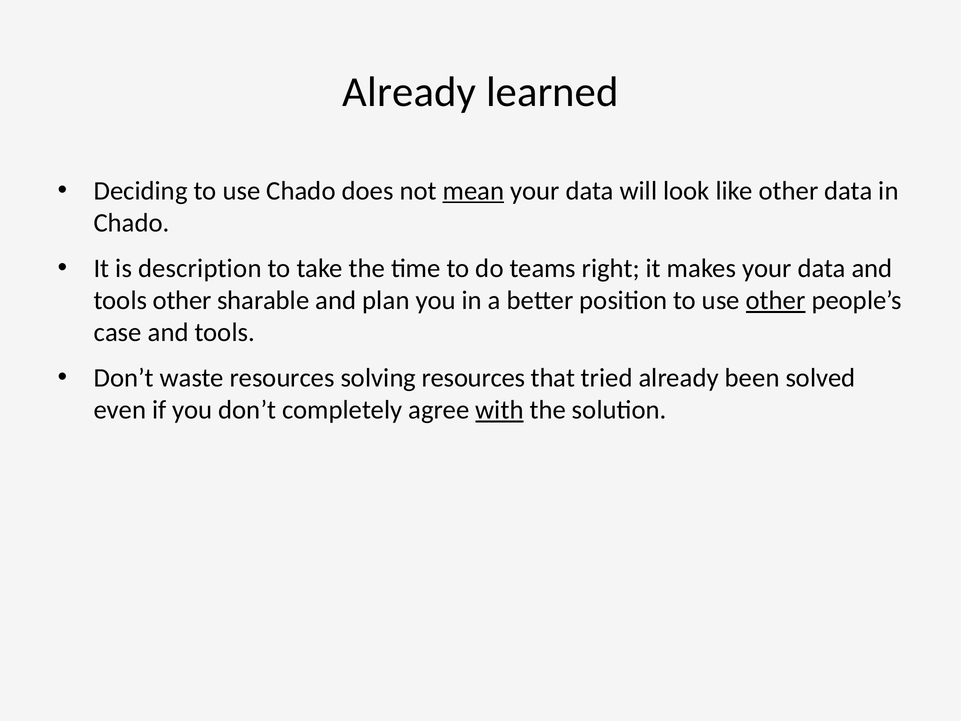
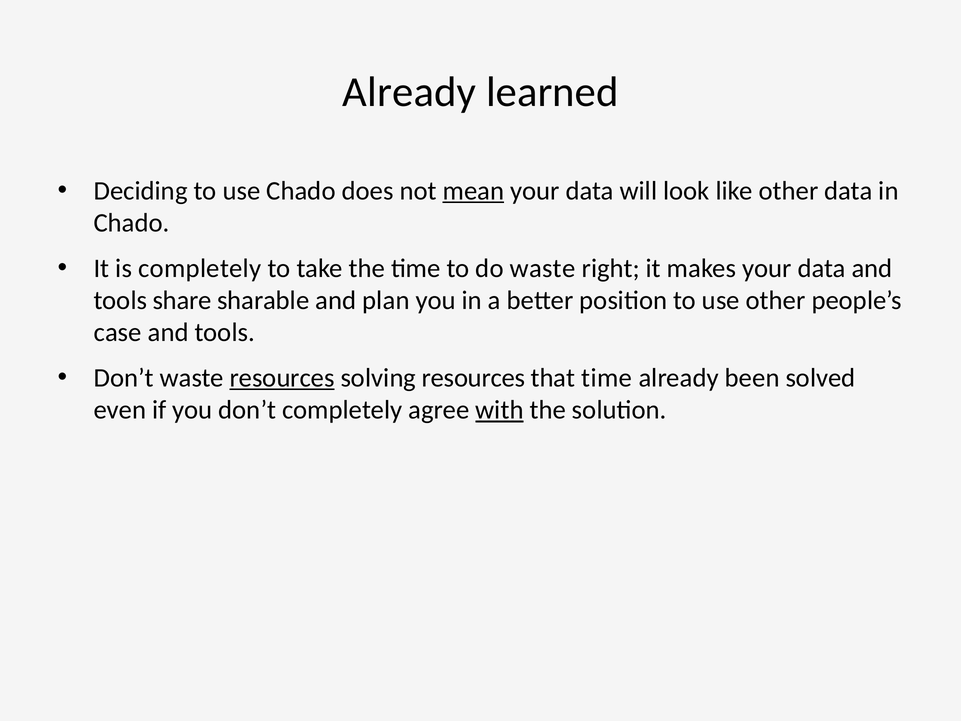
is description: description -> completely (200, 268)
do teams: teams -> waste (543, 268)
tools other: other -> share (182, 300)
other underline: present -> none (776, 300)
resources underline: none -> present (282, 378)
that tried: tried -> time (607, 378)
